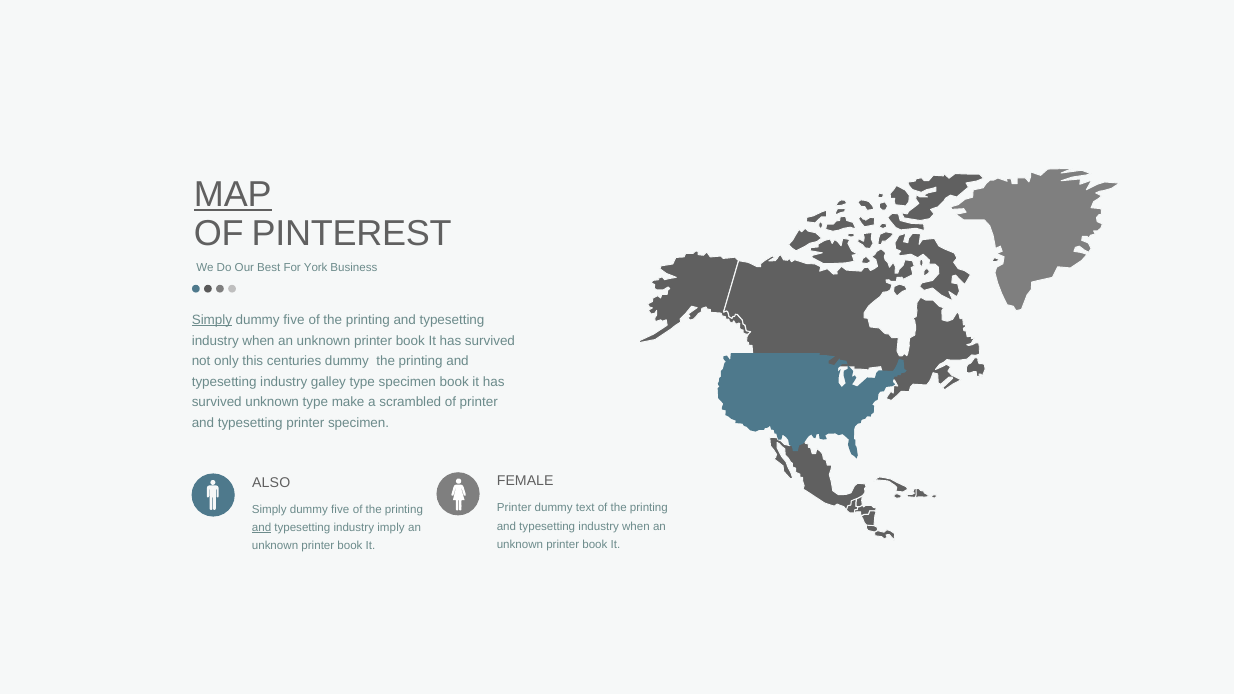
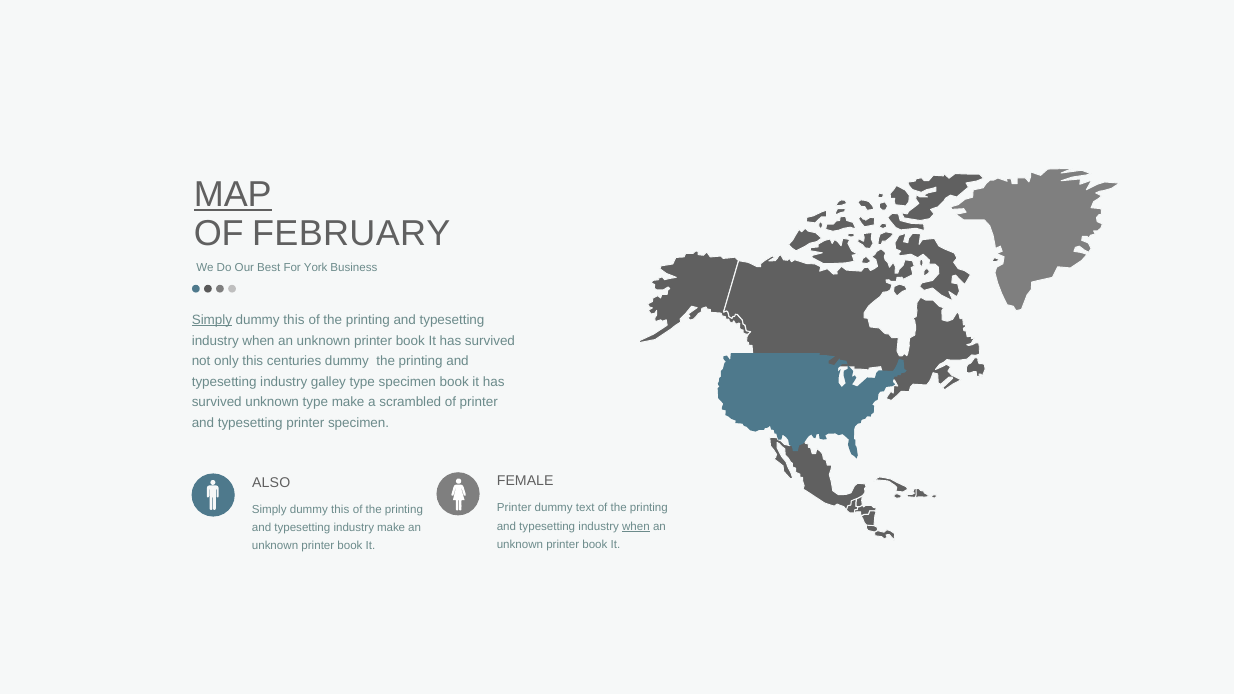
PINTEREST: PINTEREST -> FEBRUARY (351, 233)
five: five -> this (294, 320)
five: five -> this (340, 509)
when underline: none -> present (636, 526)
and underline: present -> none (262, 527)
industry imply: imply -> make (391, 527)
